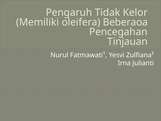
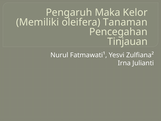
Tidak: Tidak -> Maka (108, 12)
Beberaoa: Beberaoa -> Tanaman (125, 22)
